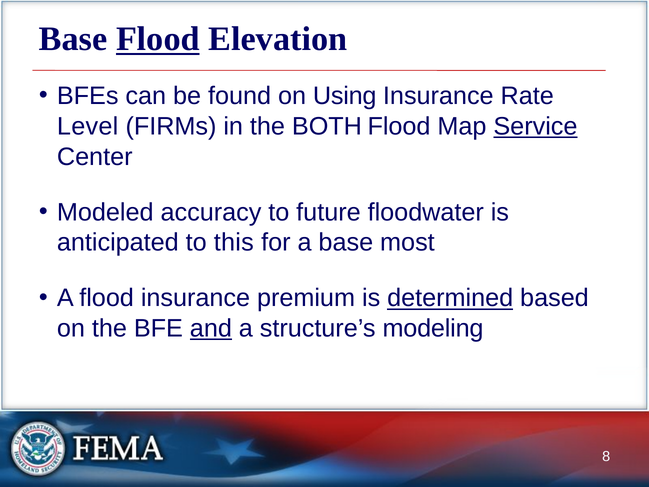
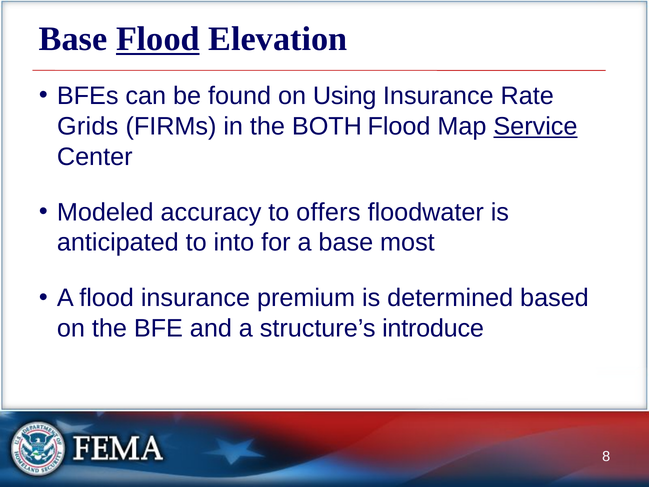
Level: Level -> Grids (88, 126)
future: future -> offers (328, 212)
this: this -> into (234, 242)
determined underline: present -> none (450, 298)
and underline: present -> none (211, 328)
modeling: modeling -> introduce (433, 328)
